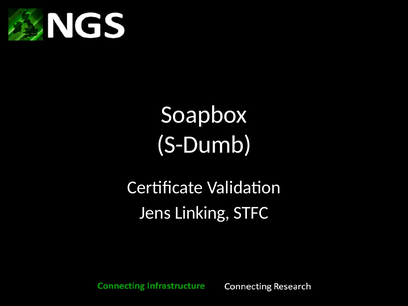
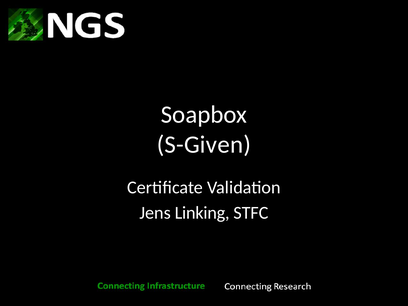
S-Dumb: S-Dumb -> S-Given (204, 145)
